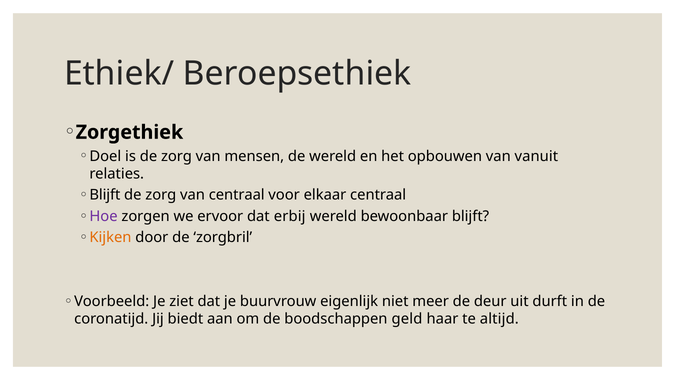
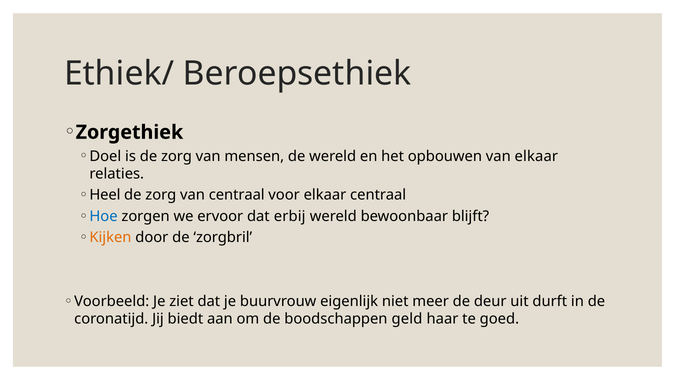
van vanuit: vanuit -> elkaar (536, 156)
Blijft: Blijft -> Heel (105, 195)
Hoe colour: purple -> blue (104, 216)
altijd: altijd -> goed (499, 319)
